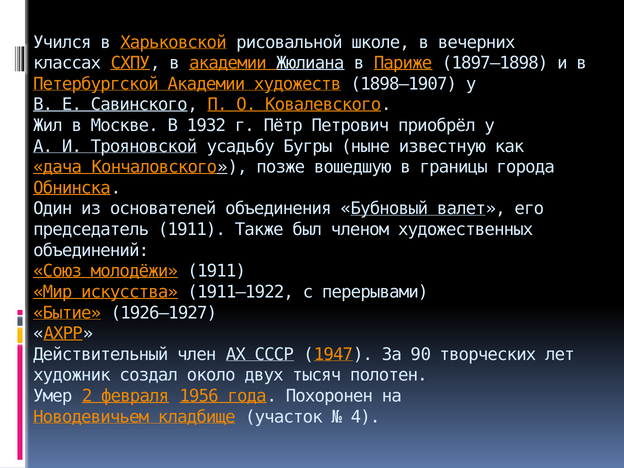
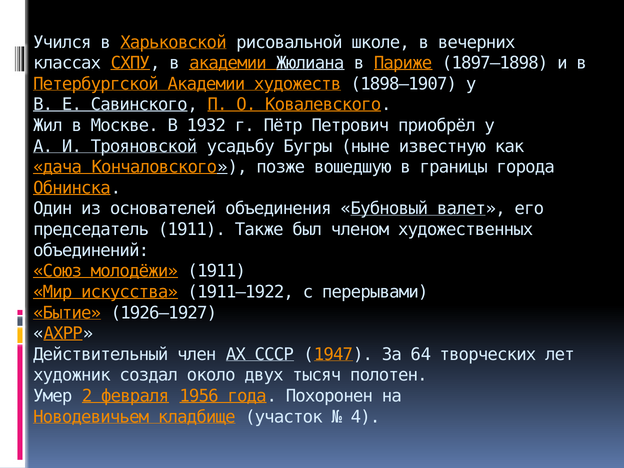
90: 90 -> 64 (421, 354)
